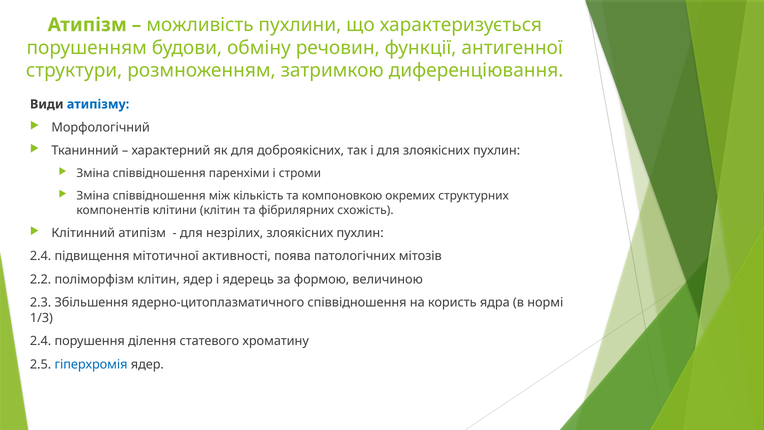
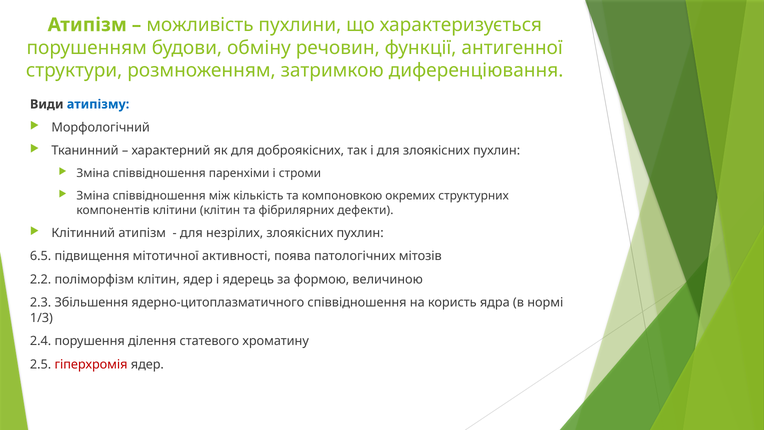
схожість: схожість -> дефекти (365, 210)
2.4: 2.4 -> 6.5 (41, 256)
гіперхромія colour: blue -> red (91, 364)
